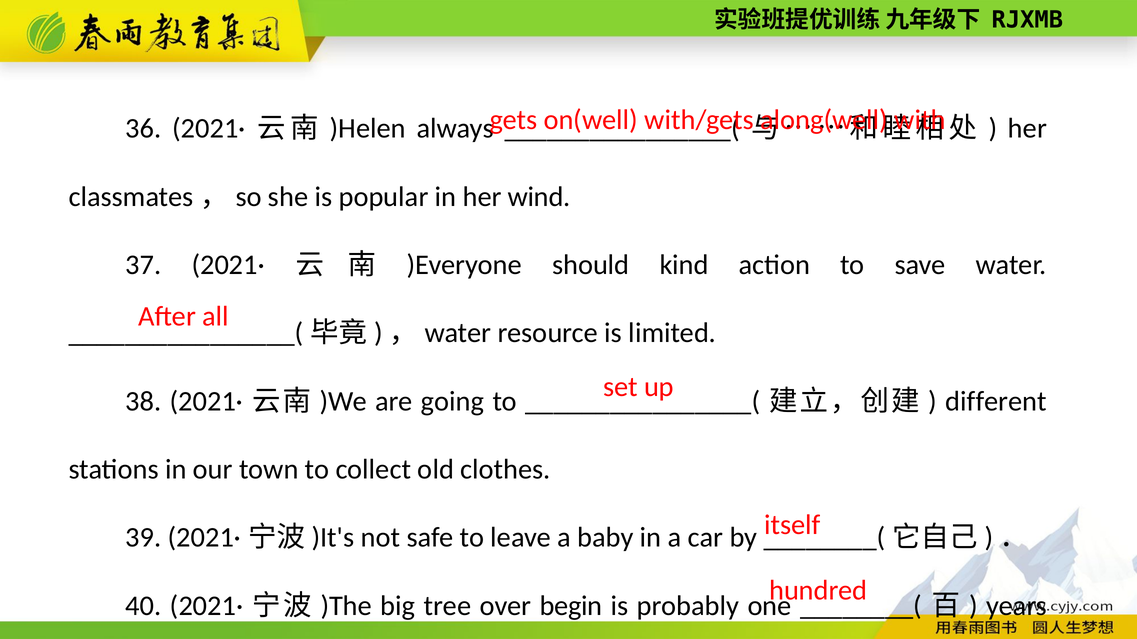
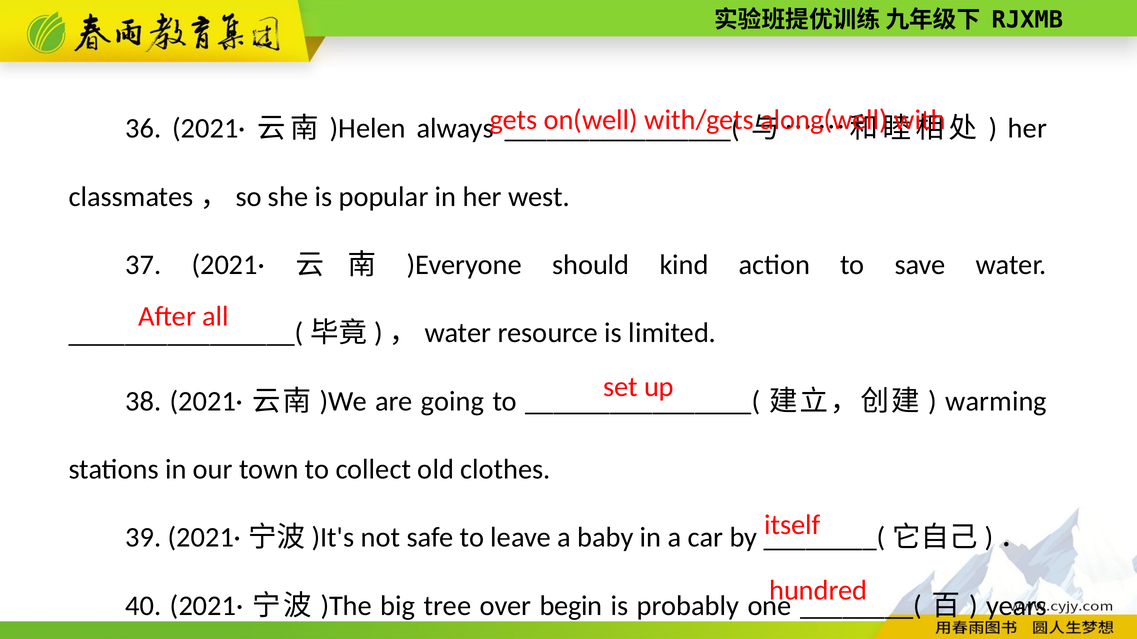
wind: wind -> west (539, 197)
different: different -> warming (996, 402)
